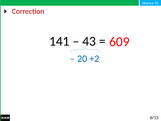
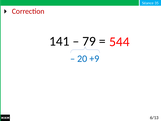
43: 43 -> 79 (89, 41)
609: 609 -> 544 (119, 42)
+2: +2 -> +9 (94, 59)
